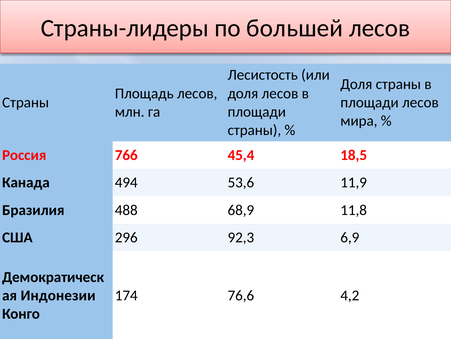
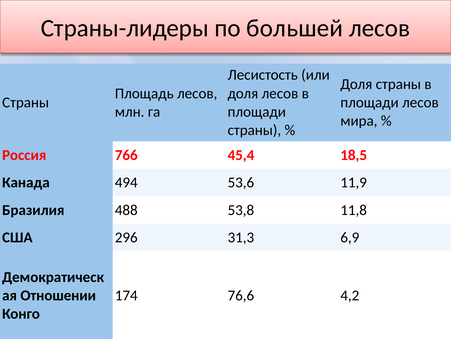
68,9: 68,9 -> 53,8 (241, 210)
92,3: 92,3 -> 31,3 (241, 237)
Индонезии: Индонезии -> Отношении (58, 295)
